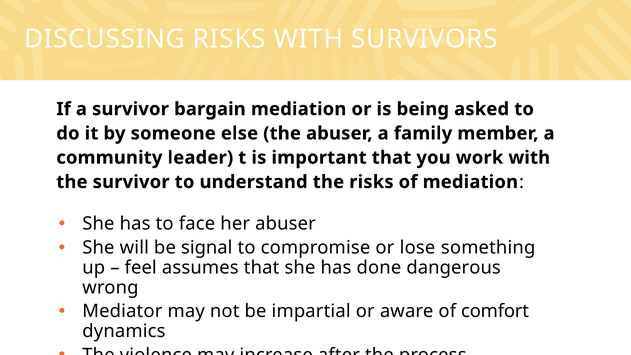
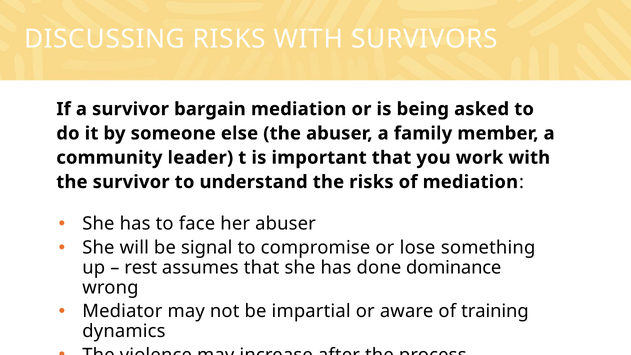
feel: feel -> rest (141, 267)
dangerous: dangerous -> dominance (454, 267)
comfort: comfort -> training (495, 311)
